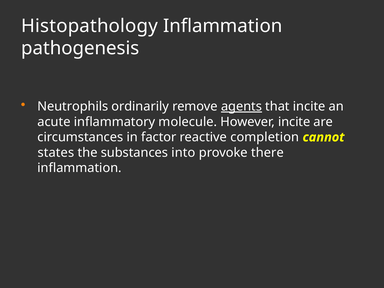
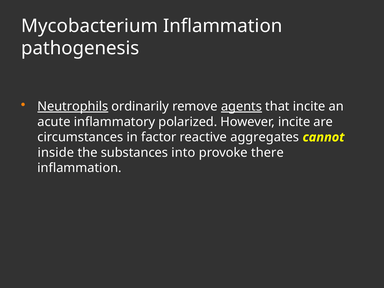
Histopathology: Histopathology -> Mycobacterium (90, 26)
Neutrophils underline: none -> present (73, 106)
molecule: molecule -> polarized (188, 122)
completion: completion -> aggregates (265, 137)
states: states -> inside (56, 153)
